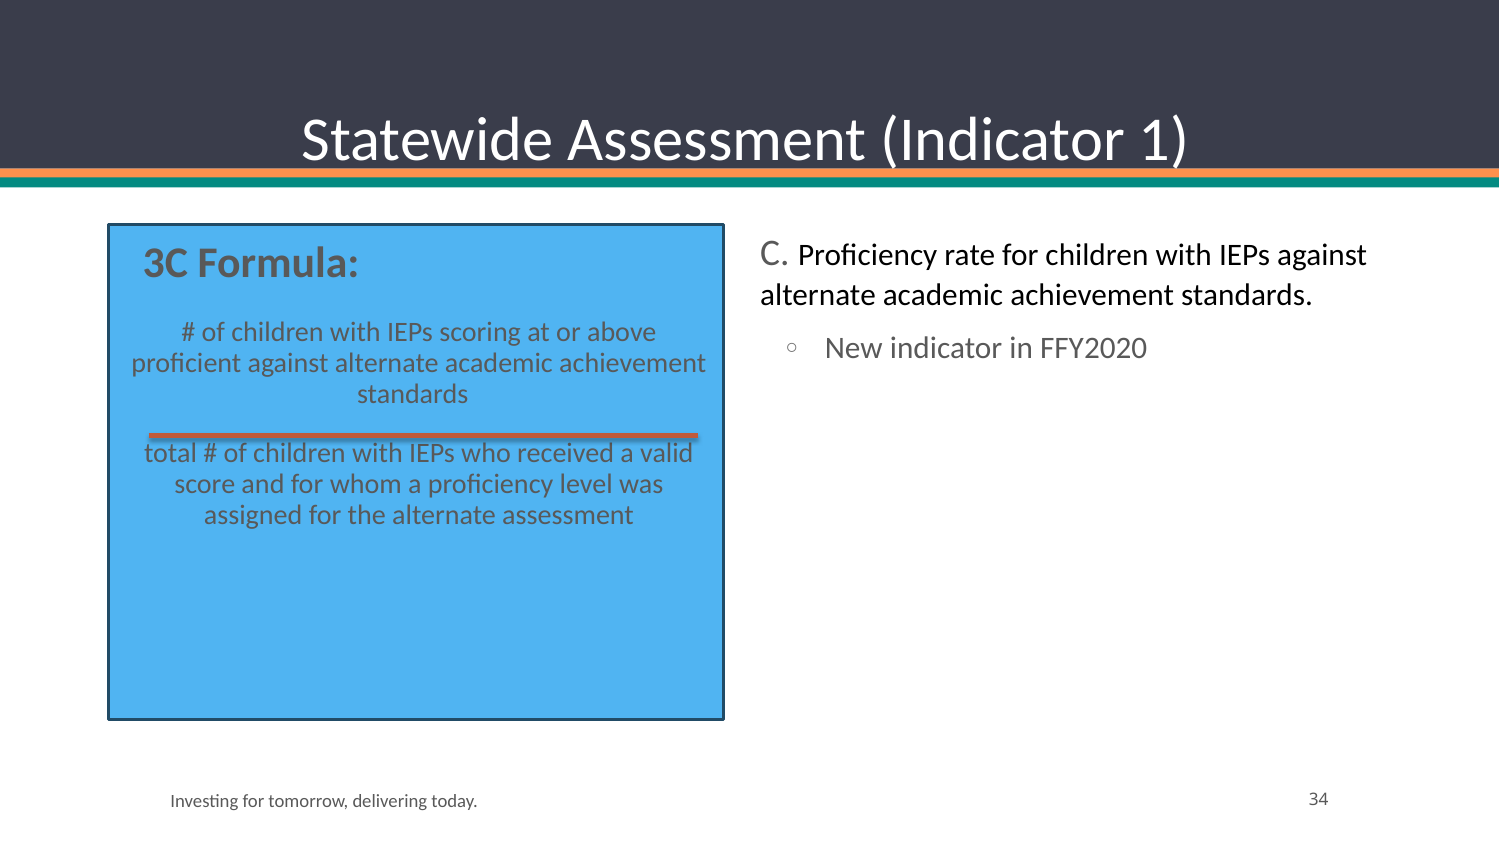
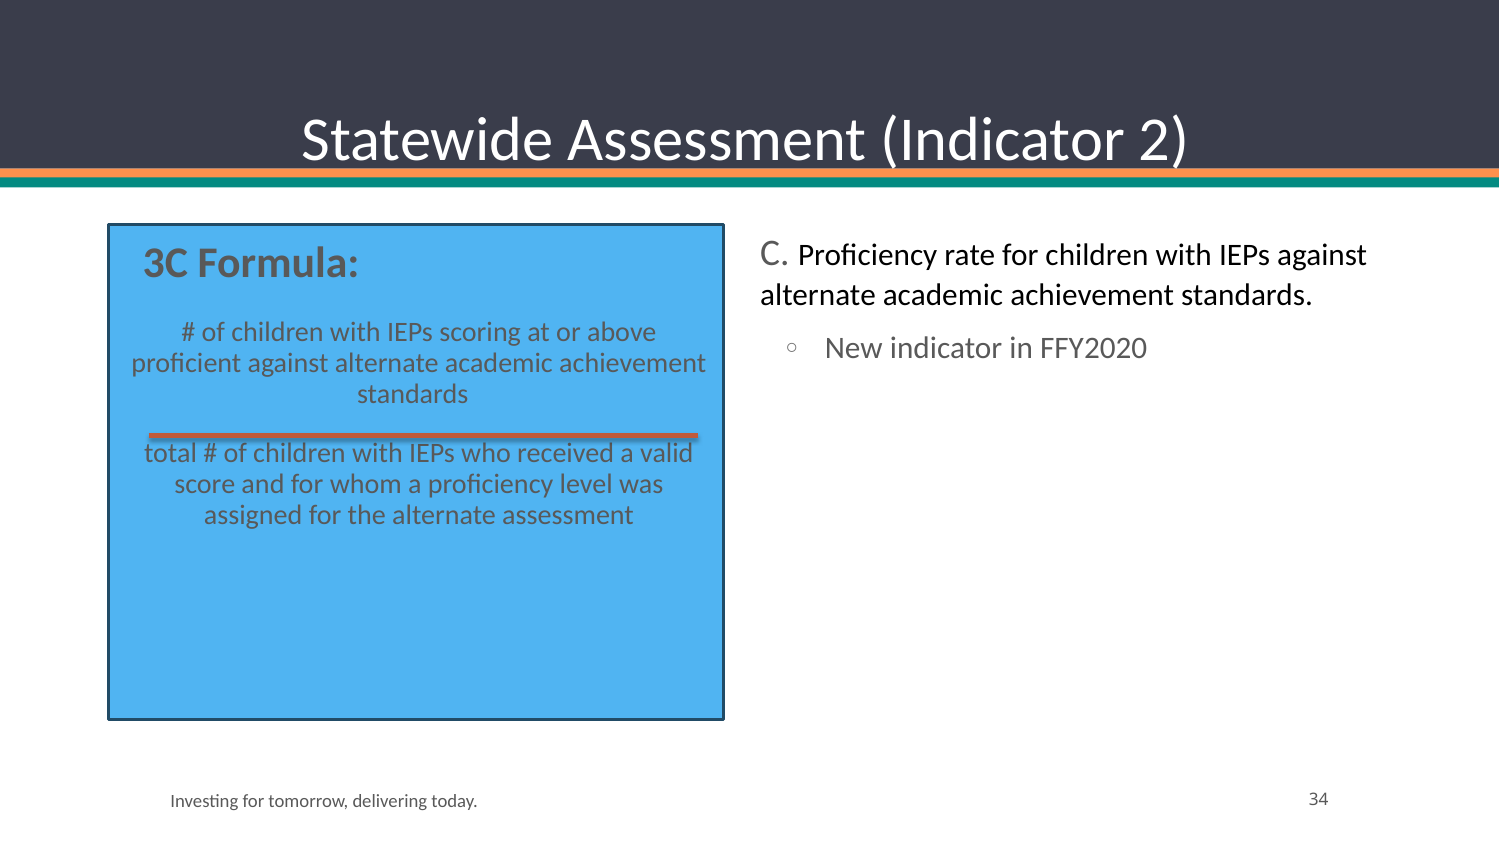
1: 1 -> 2 (1164, 140)
